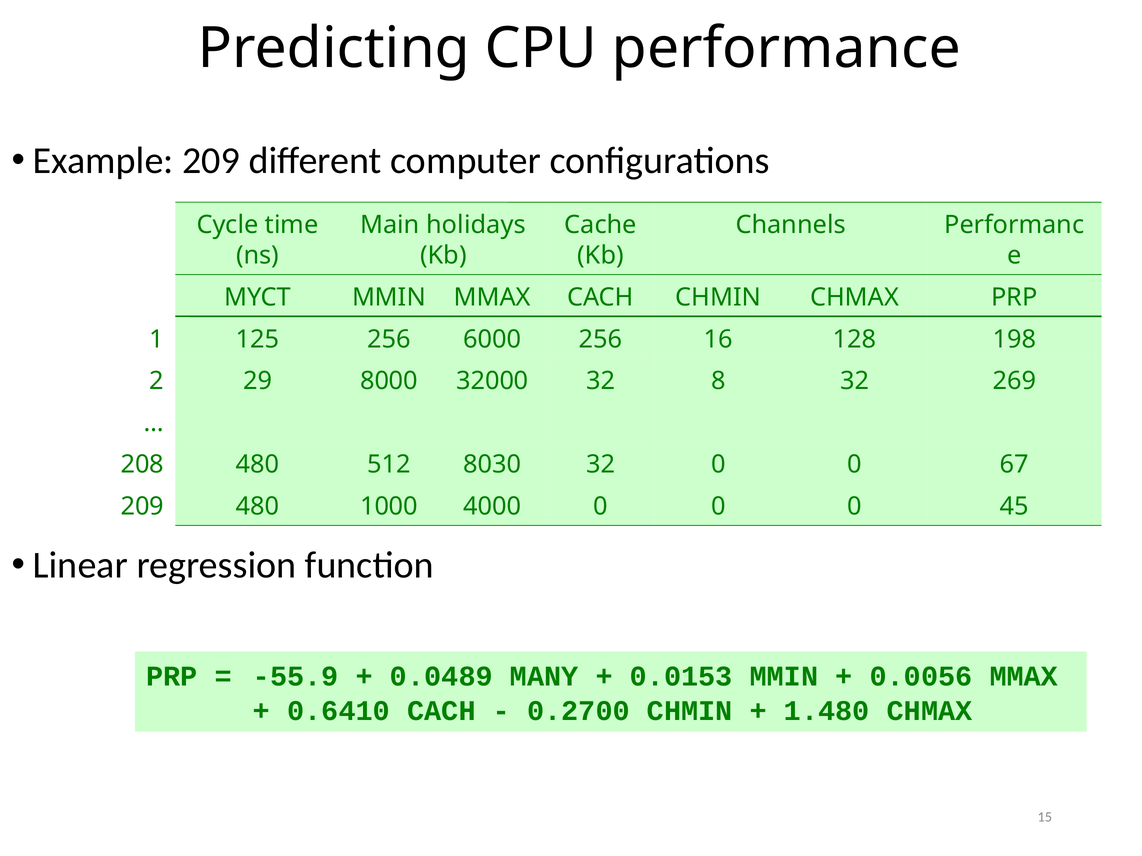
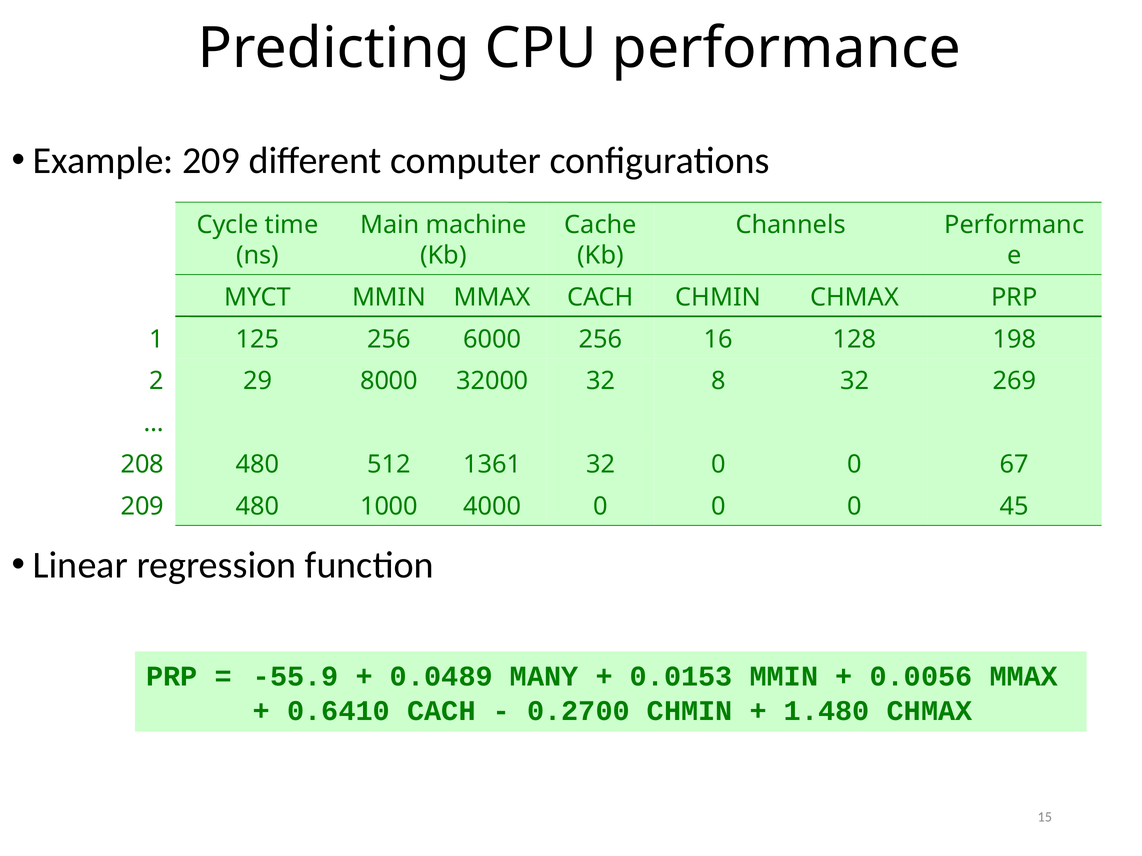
holidays: holidays -> machine (476, 225)
8030: 8030 -> 1361 (492, 465)
